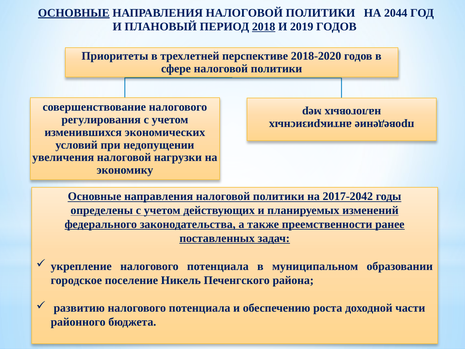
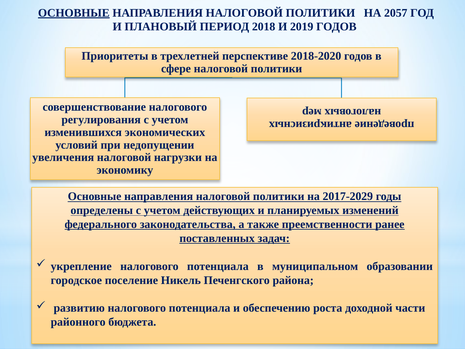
2044: 2044 -> 2057 (396, 13)
2018 underline: present -> none (264, 27)
2017-2042: 2017-2042 -> 2017-2029 (348, 196)
